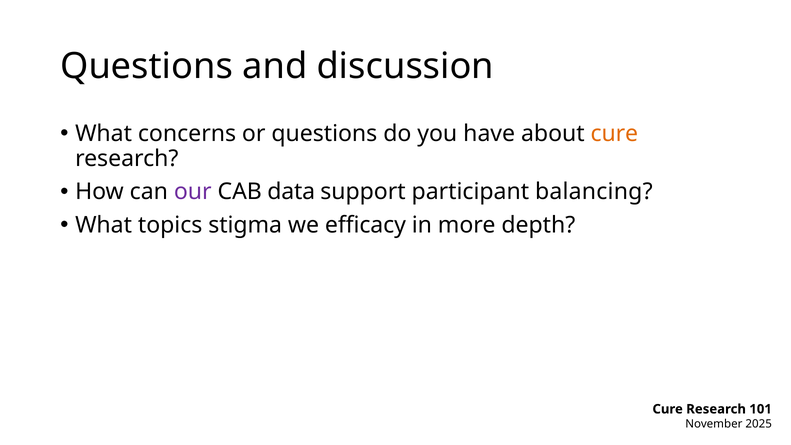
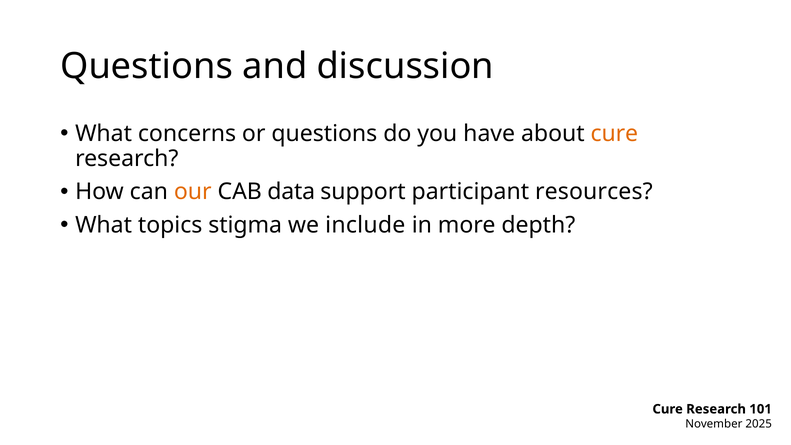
our colour: purple -> orange (193, 192)
balancing: balancing -> resources (594, 192)
efficacy: efficacy -> include (365, 225)
